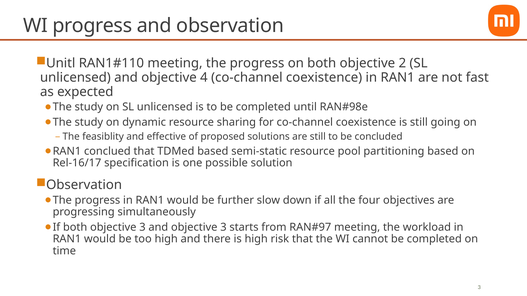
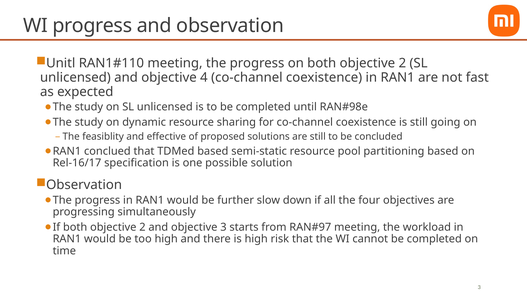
If both objective 3: 3 -> 2 (142, 227)
